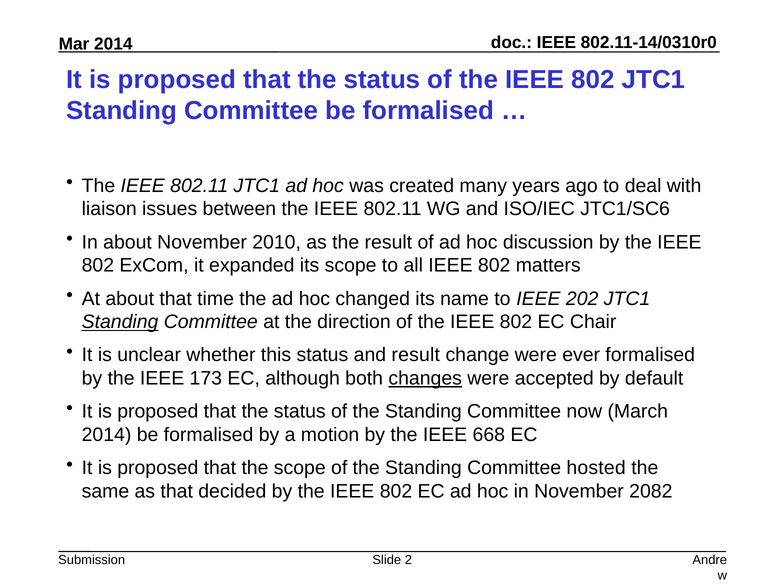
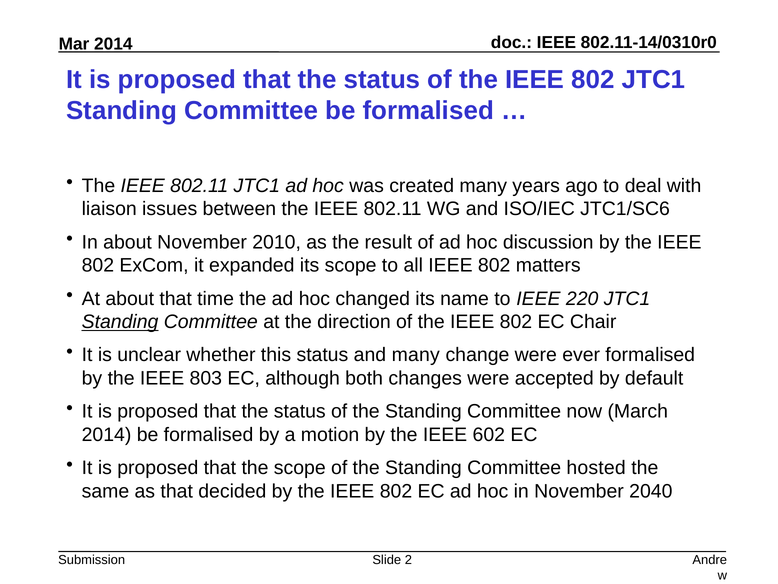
202: 202 -> 220 (582, 298)
and result: result -> many (416, 355)
173: 173 -> 803 (206, 378)
changes underline: present -> none (425, 378)
668: 668 -> 602 (489, 435)
2082: 2082 -> 2040 (651, 491)
